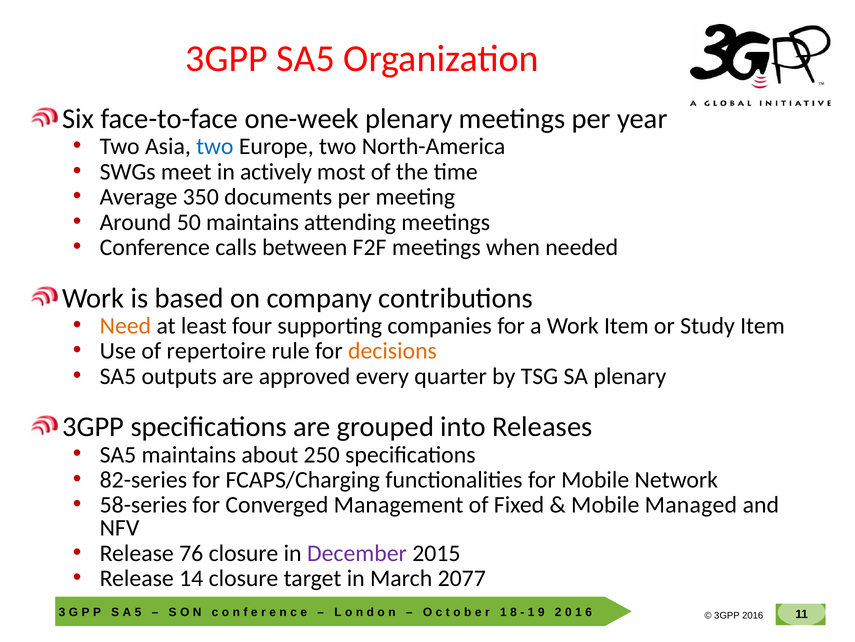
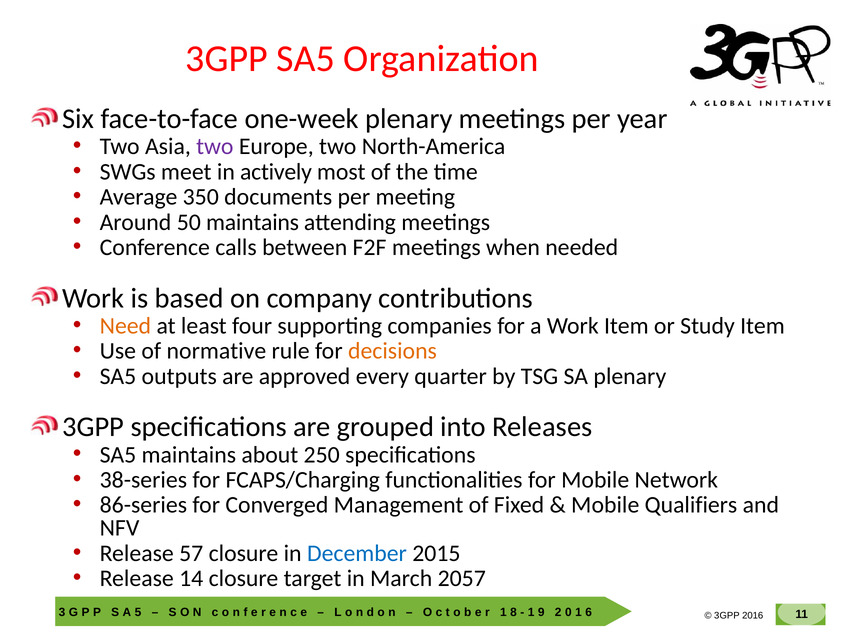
two colour: blue -> purple (215, 146)
repertoire: repertoire -> normative (216, 351)
82-series: 82-series -> 38-series (143, 479)
58-series: 58-series -> 86-series (143, 505)
Managed: Managed -> Qualifiers (691, 505)
76: 76 -> 57 (191, 553)
December colour: purple -> blue (357, 553)
2077: 2077 -> 2057 (462, 578)
